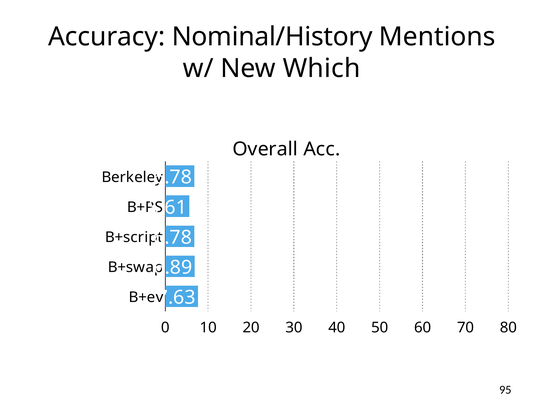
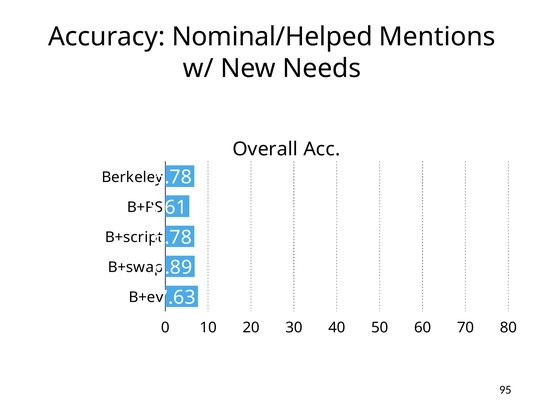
Nominal/History: Nominal/History -> Nominal/Helped (272, 37)
Which: Which -> Needs (322, 69)
